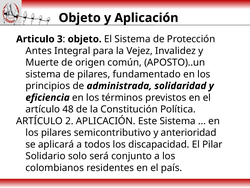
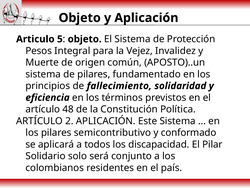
3: 3 -> 5 (60, 39)
Antes: Antes -> Pesos (39, 51)
administrada: administrada -> fallecimiento (119, 86)
anterioridad: anterioridad -> conformado (189, 132)
